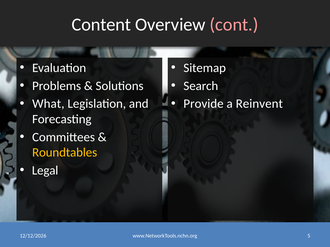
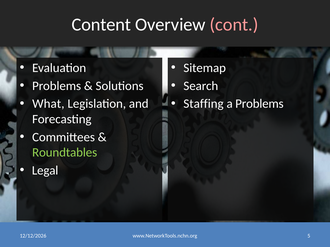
Provide: Provide -> Staffing (204, 104)
a Reinvent: Reinvent -> Problems (259, 104)
Roundtables colour: yellow -> light green (65, 153)
